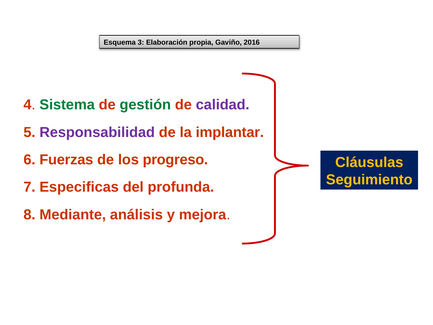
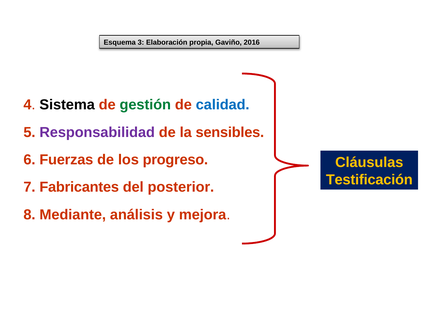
Sistema colour: green -> black (67, 105)
calidad colour: purple -> blue (223, 105)
implantar: implantar -> sensibles (230, 132)
Seguimiento: Seguimiento -> Testificación (369, 180)
Especificas: Especificas -> Fabricantes (79, 187)
profunda: profunda -> posterior (181, 187)
